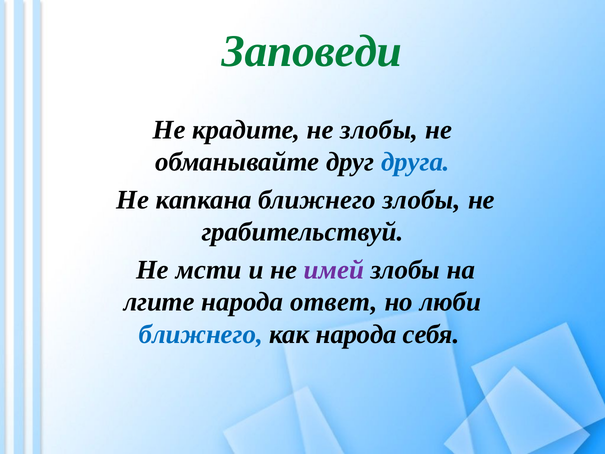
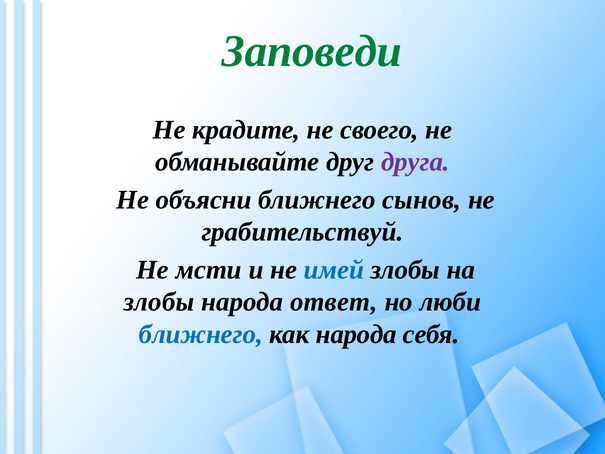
не злобы: злобы -> своего (380, 130)
друга colour: blue -> purple (415, 162)
капкана: капкана -> объясни (204, 200)
ближнего злобы: злобы -> сынов (422, 200)
имей colour: purple -> blue (334, 269)
лгите: лгите -> злобы (159, 302)
